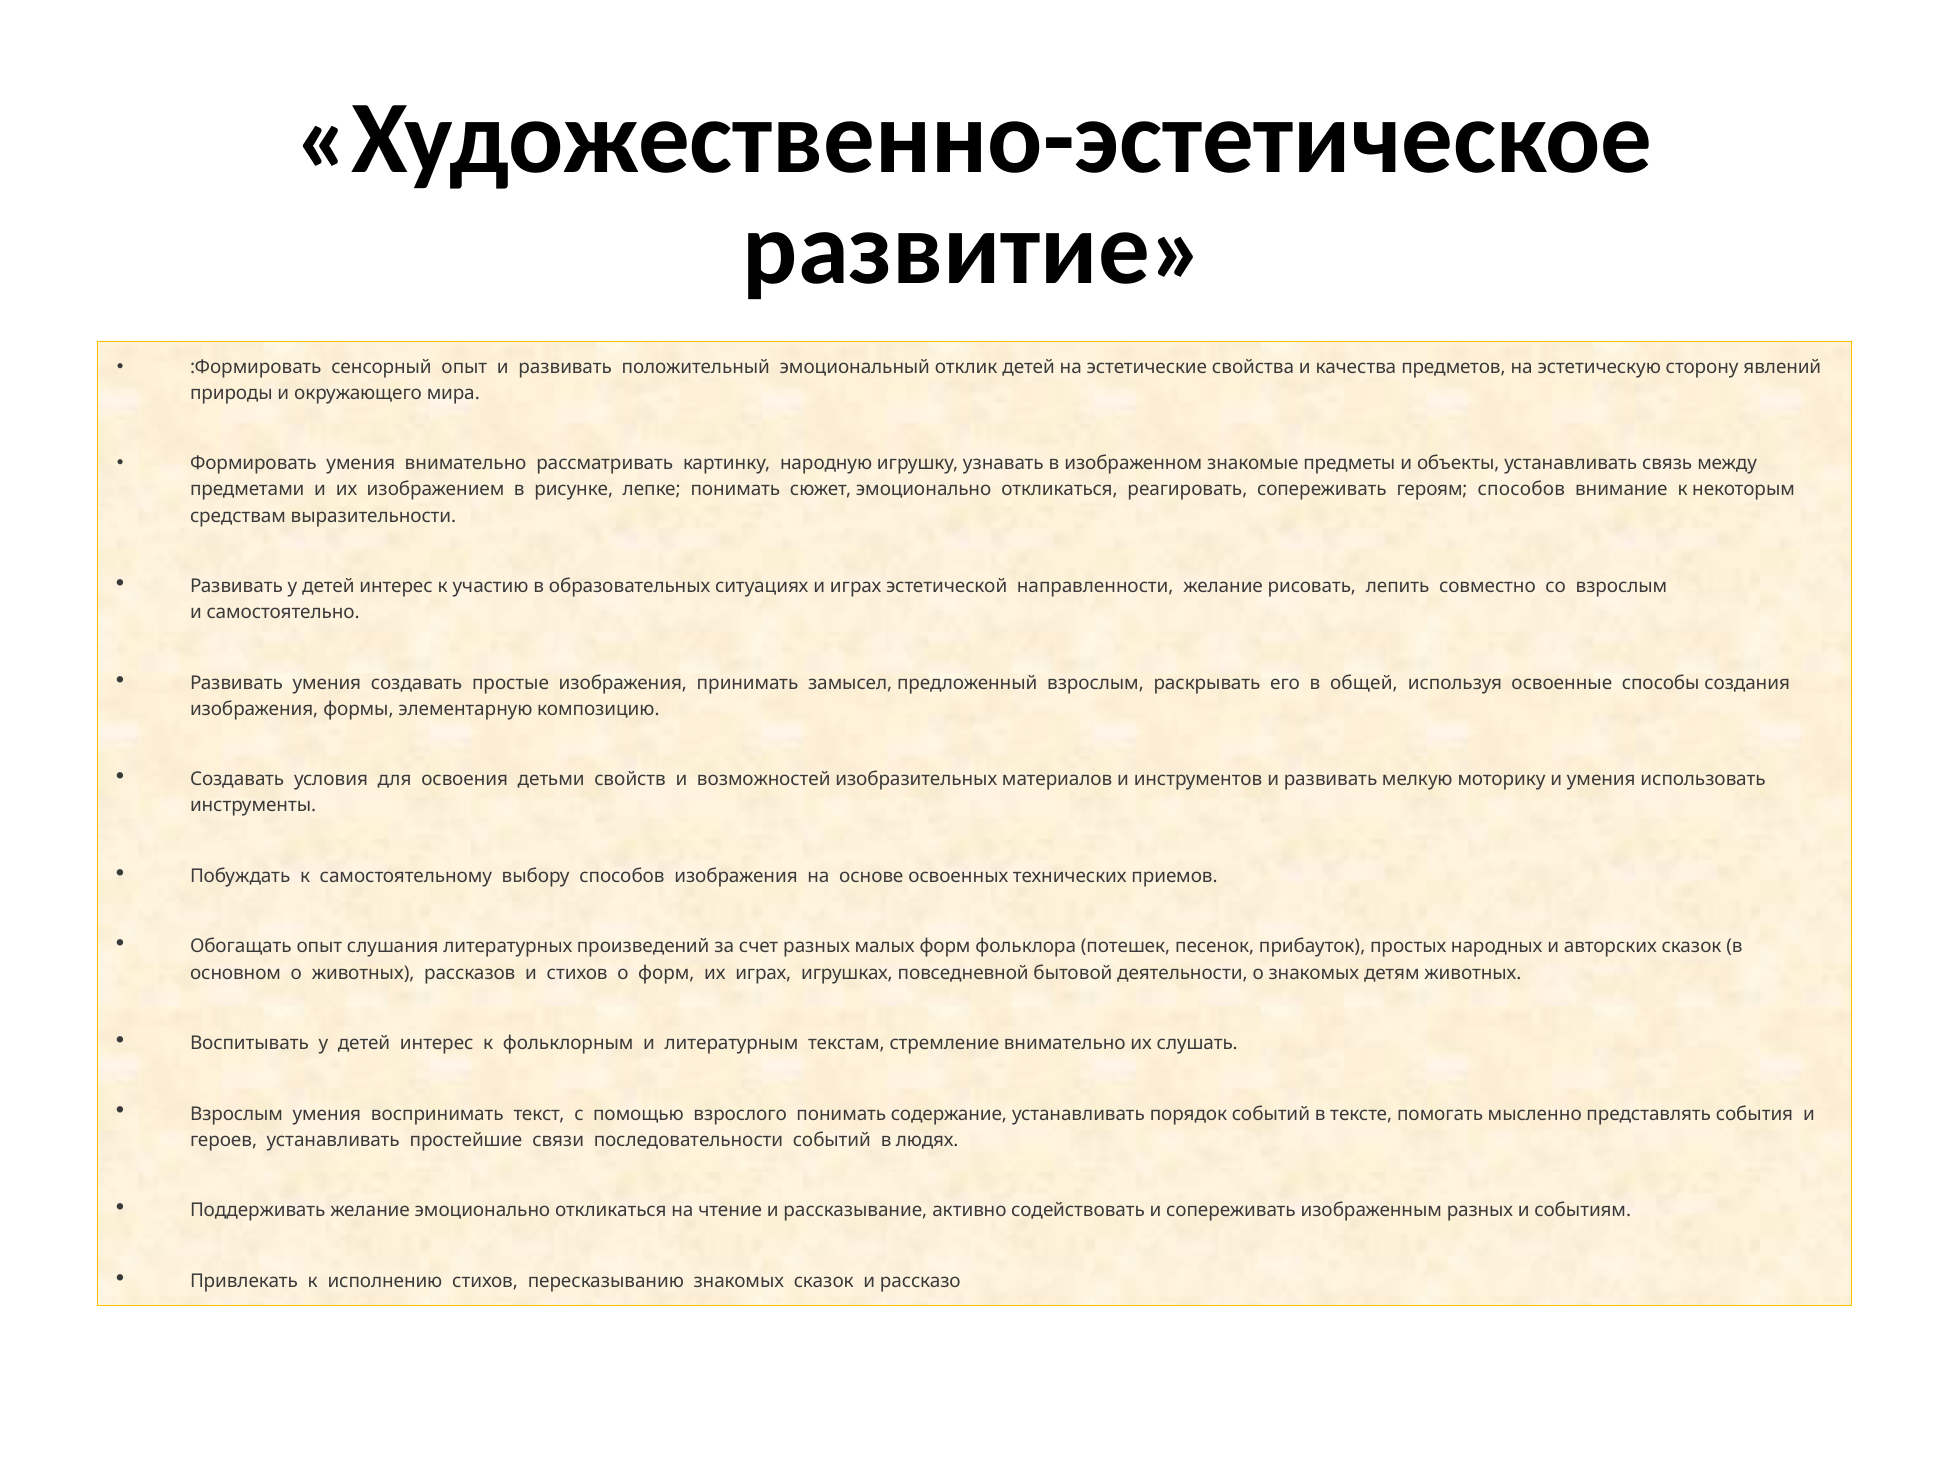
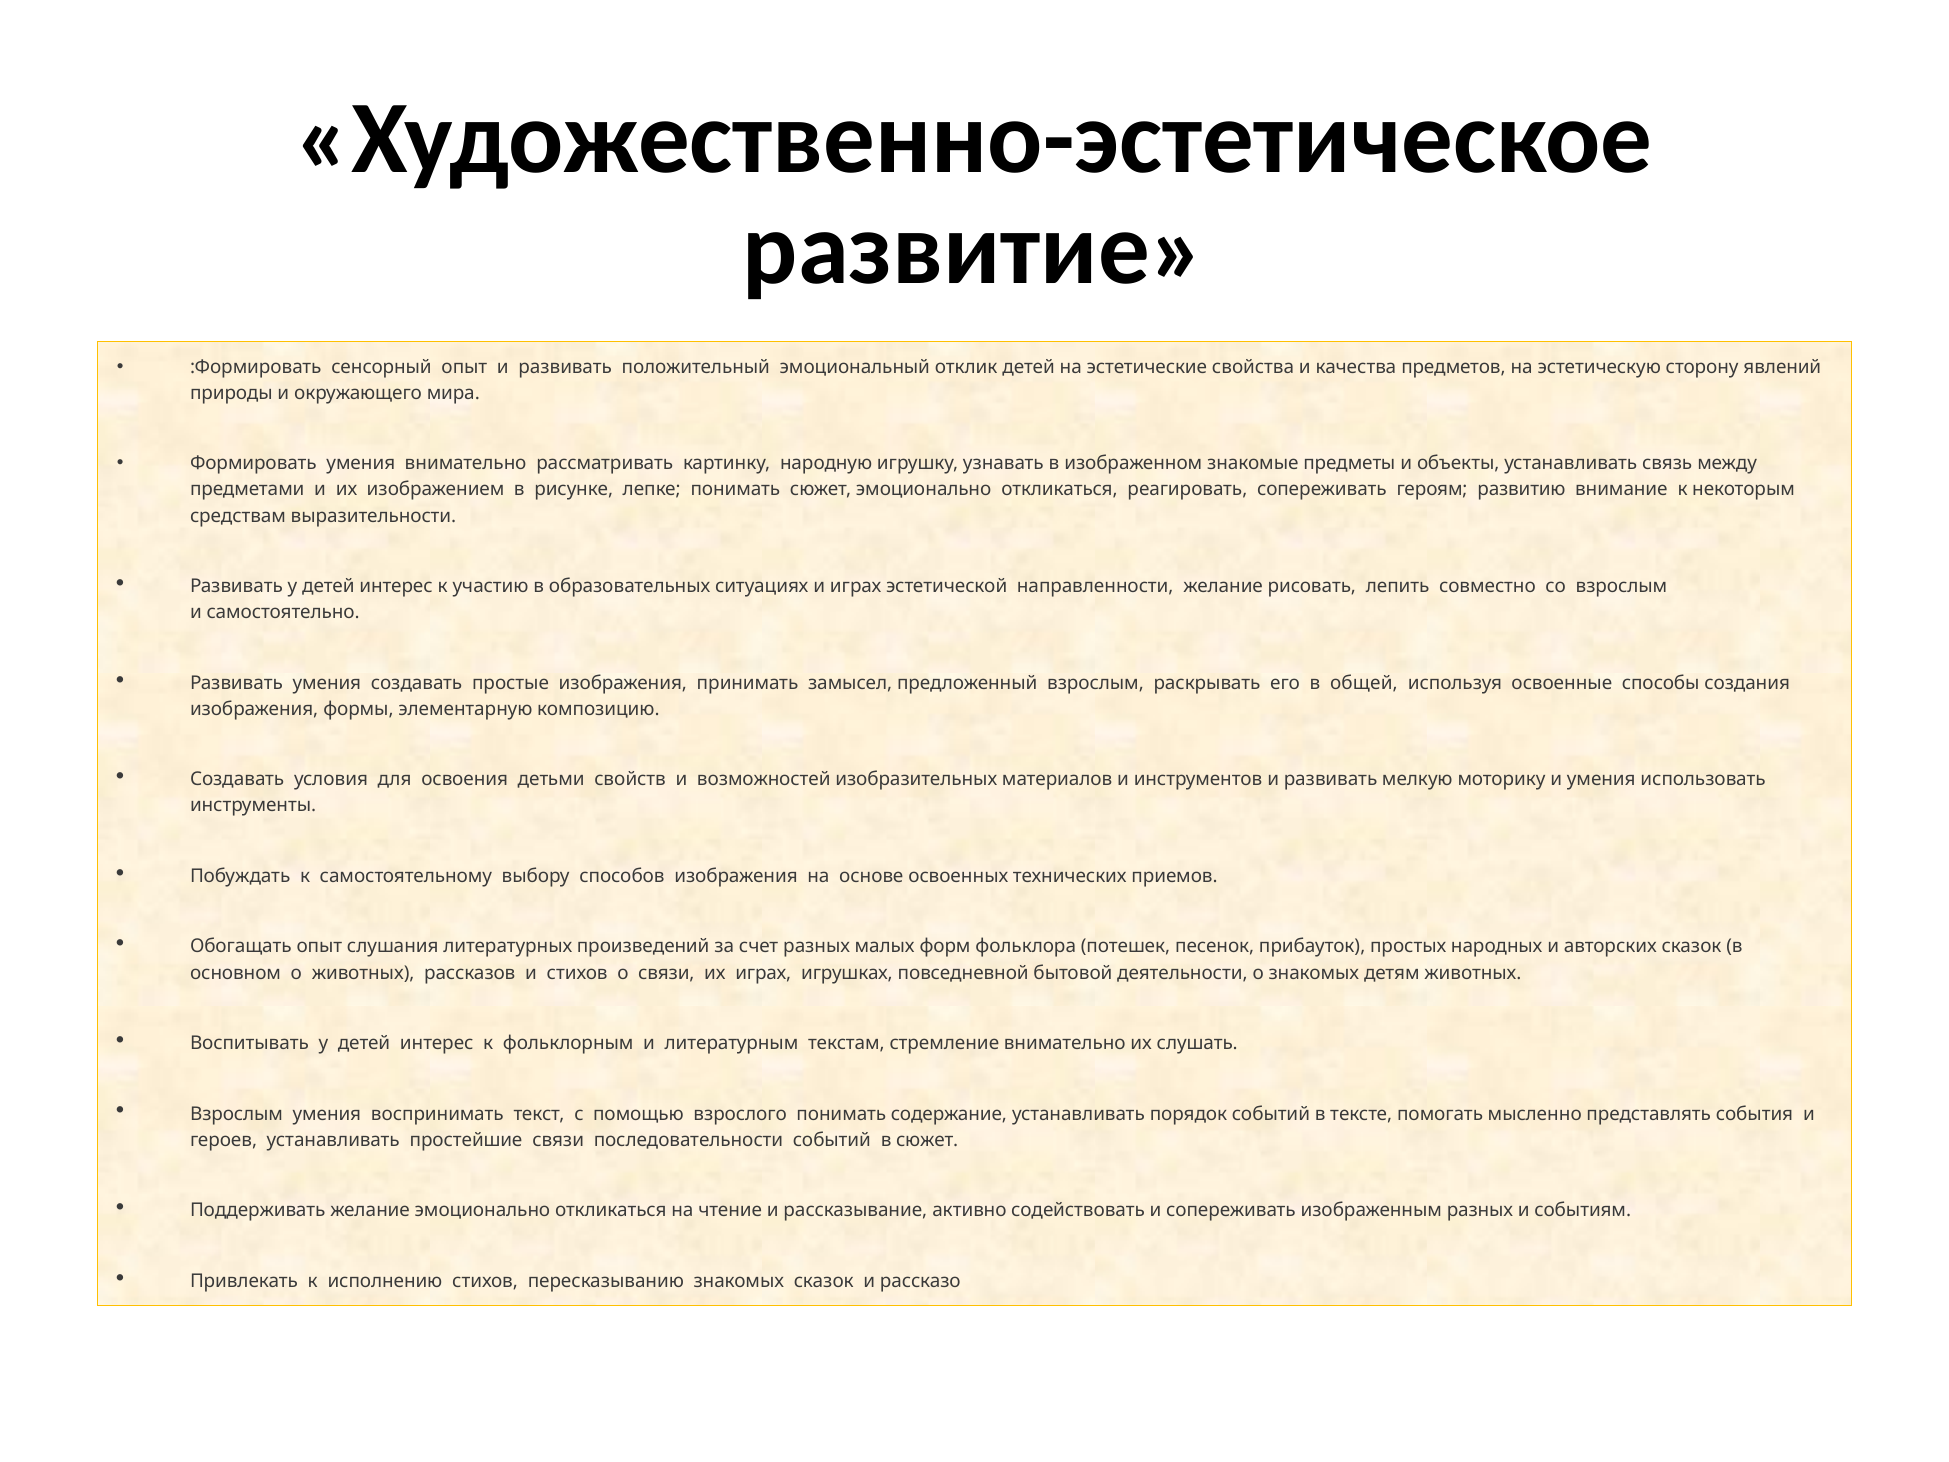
героям способов: способов -> развитию (1522, 490)
о форм: форм -> связи (666, 973)
в людях: людях -> сюжет (927, 1140)
